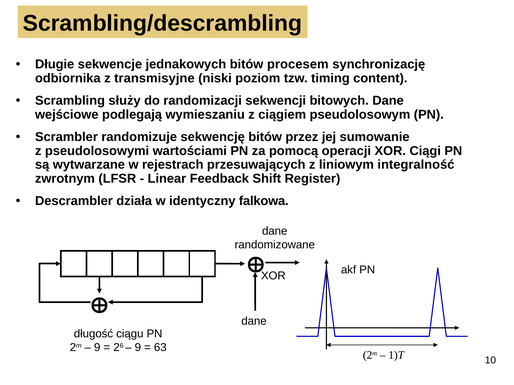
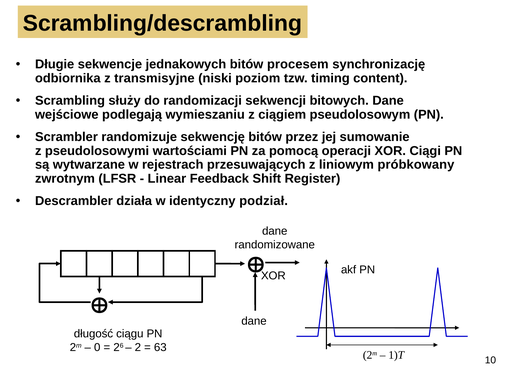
integralność: integralność -> próbkowany (416, 165)
falkowa: falkowa -> podział (264, 201)
9: 9 -> 0 (97, 348)
9: 9 -> 2 (138, 348)
